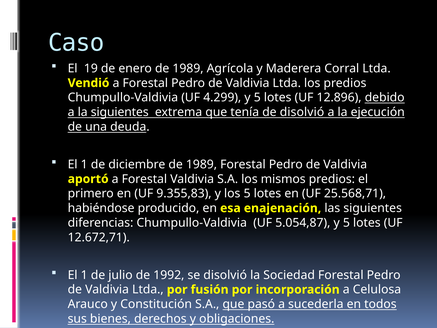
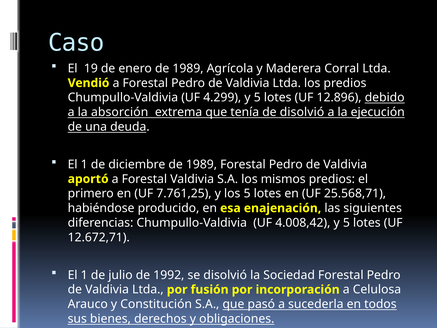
la siguientes: siguientes -> absorción (120, 112)
9.355,83: 9.355,83 -> 7.761,25 (184, 193)
5.054,87: 5.054,87 -> 4.008,42 (303, 223)
